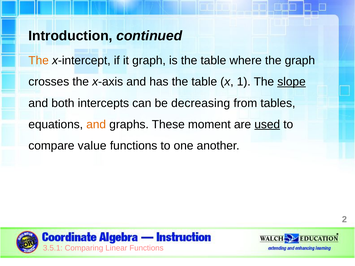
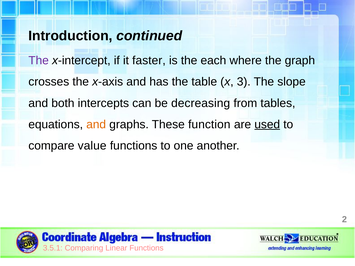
The colour: orange -> purple (39, 61)
it graph: graph -> faster (149, 61)
is the table: table -> each (213, 61)
1: 1 -> 3 (244, 82)
slope underline: present -> none (292, 82)
moment: moment -> function (209, 125)
